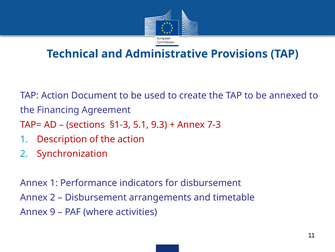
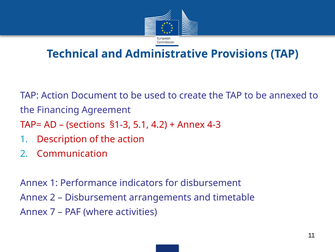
9.3: 9.3 -> 4.2 (159, 124)
7-3: 7-3 -> 4-3 (214, 124)
Synchronization: Synchronization -> Communication (72, 153)
9: 9 -> 7 (53, 211)
